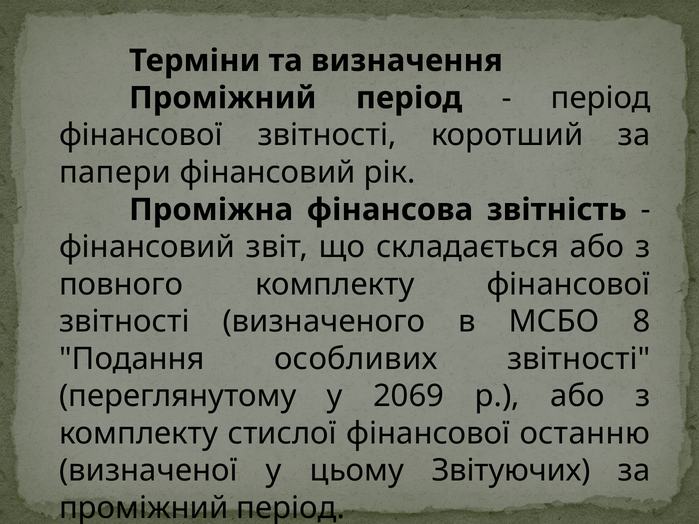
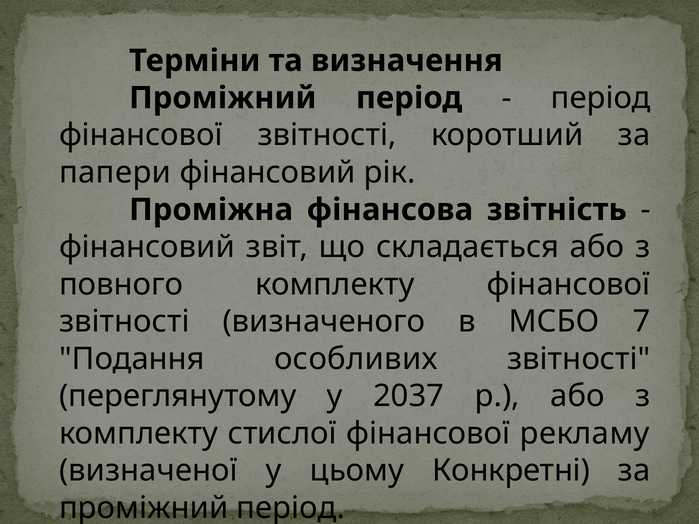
8: 8 -> 7 (641, 322)
2069: 2069 -> 2037 (409, 396)
останню: останню -> рекламу (585, 434)
Звітуючих: Звітуючих -> Конкретні (511, 471)
